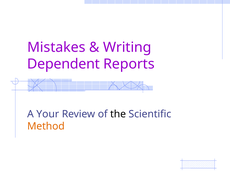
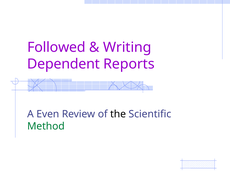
Mistakes: Mistakes -> Followed (56, 47)
Your: Your -> Even (48, 114)
Method colour: orange -> green (46, 127)
